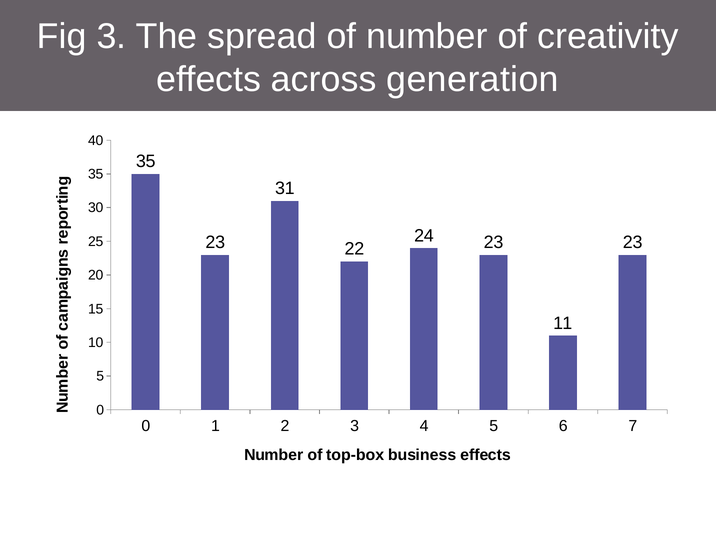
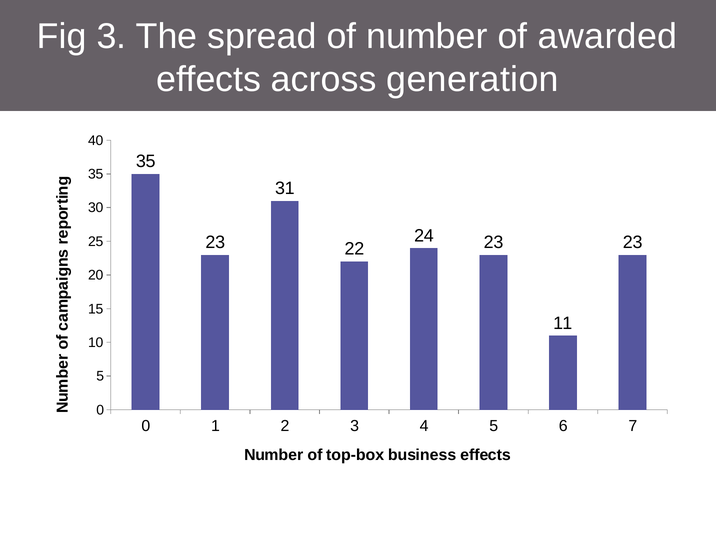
creativity: creativity -> awarded (608, 37)
